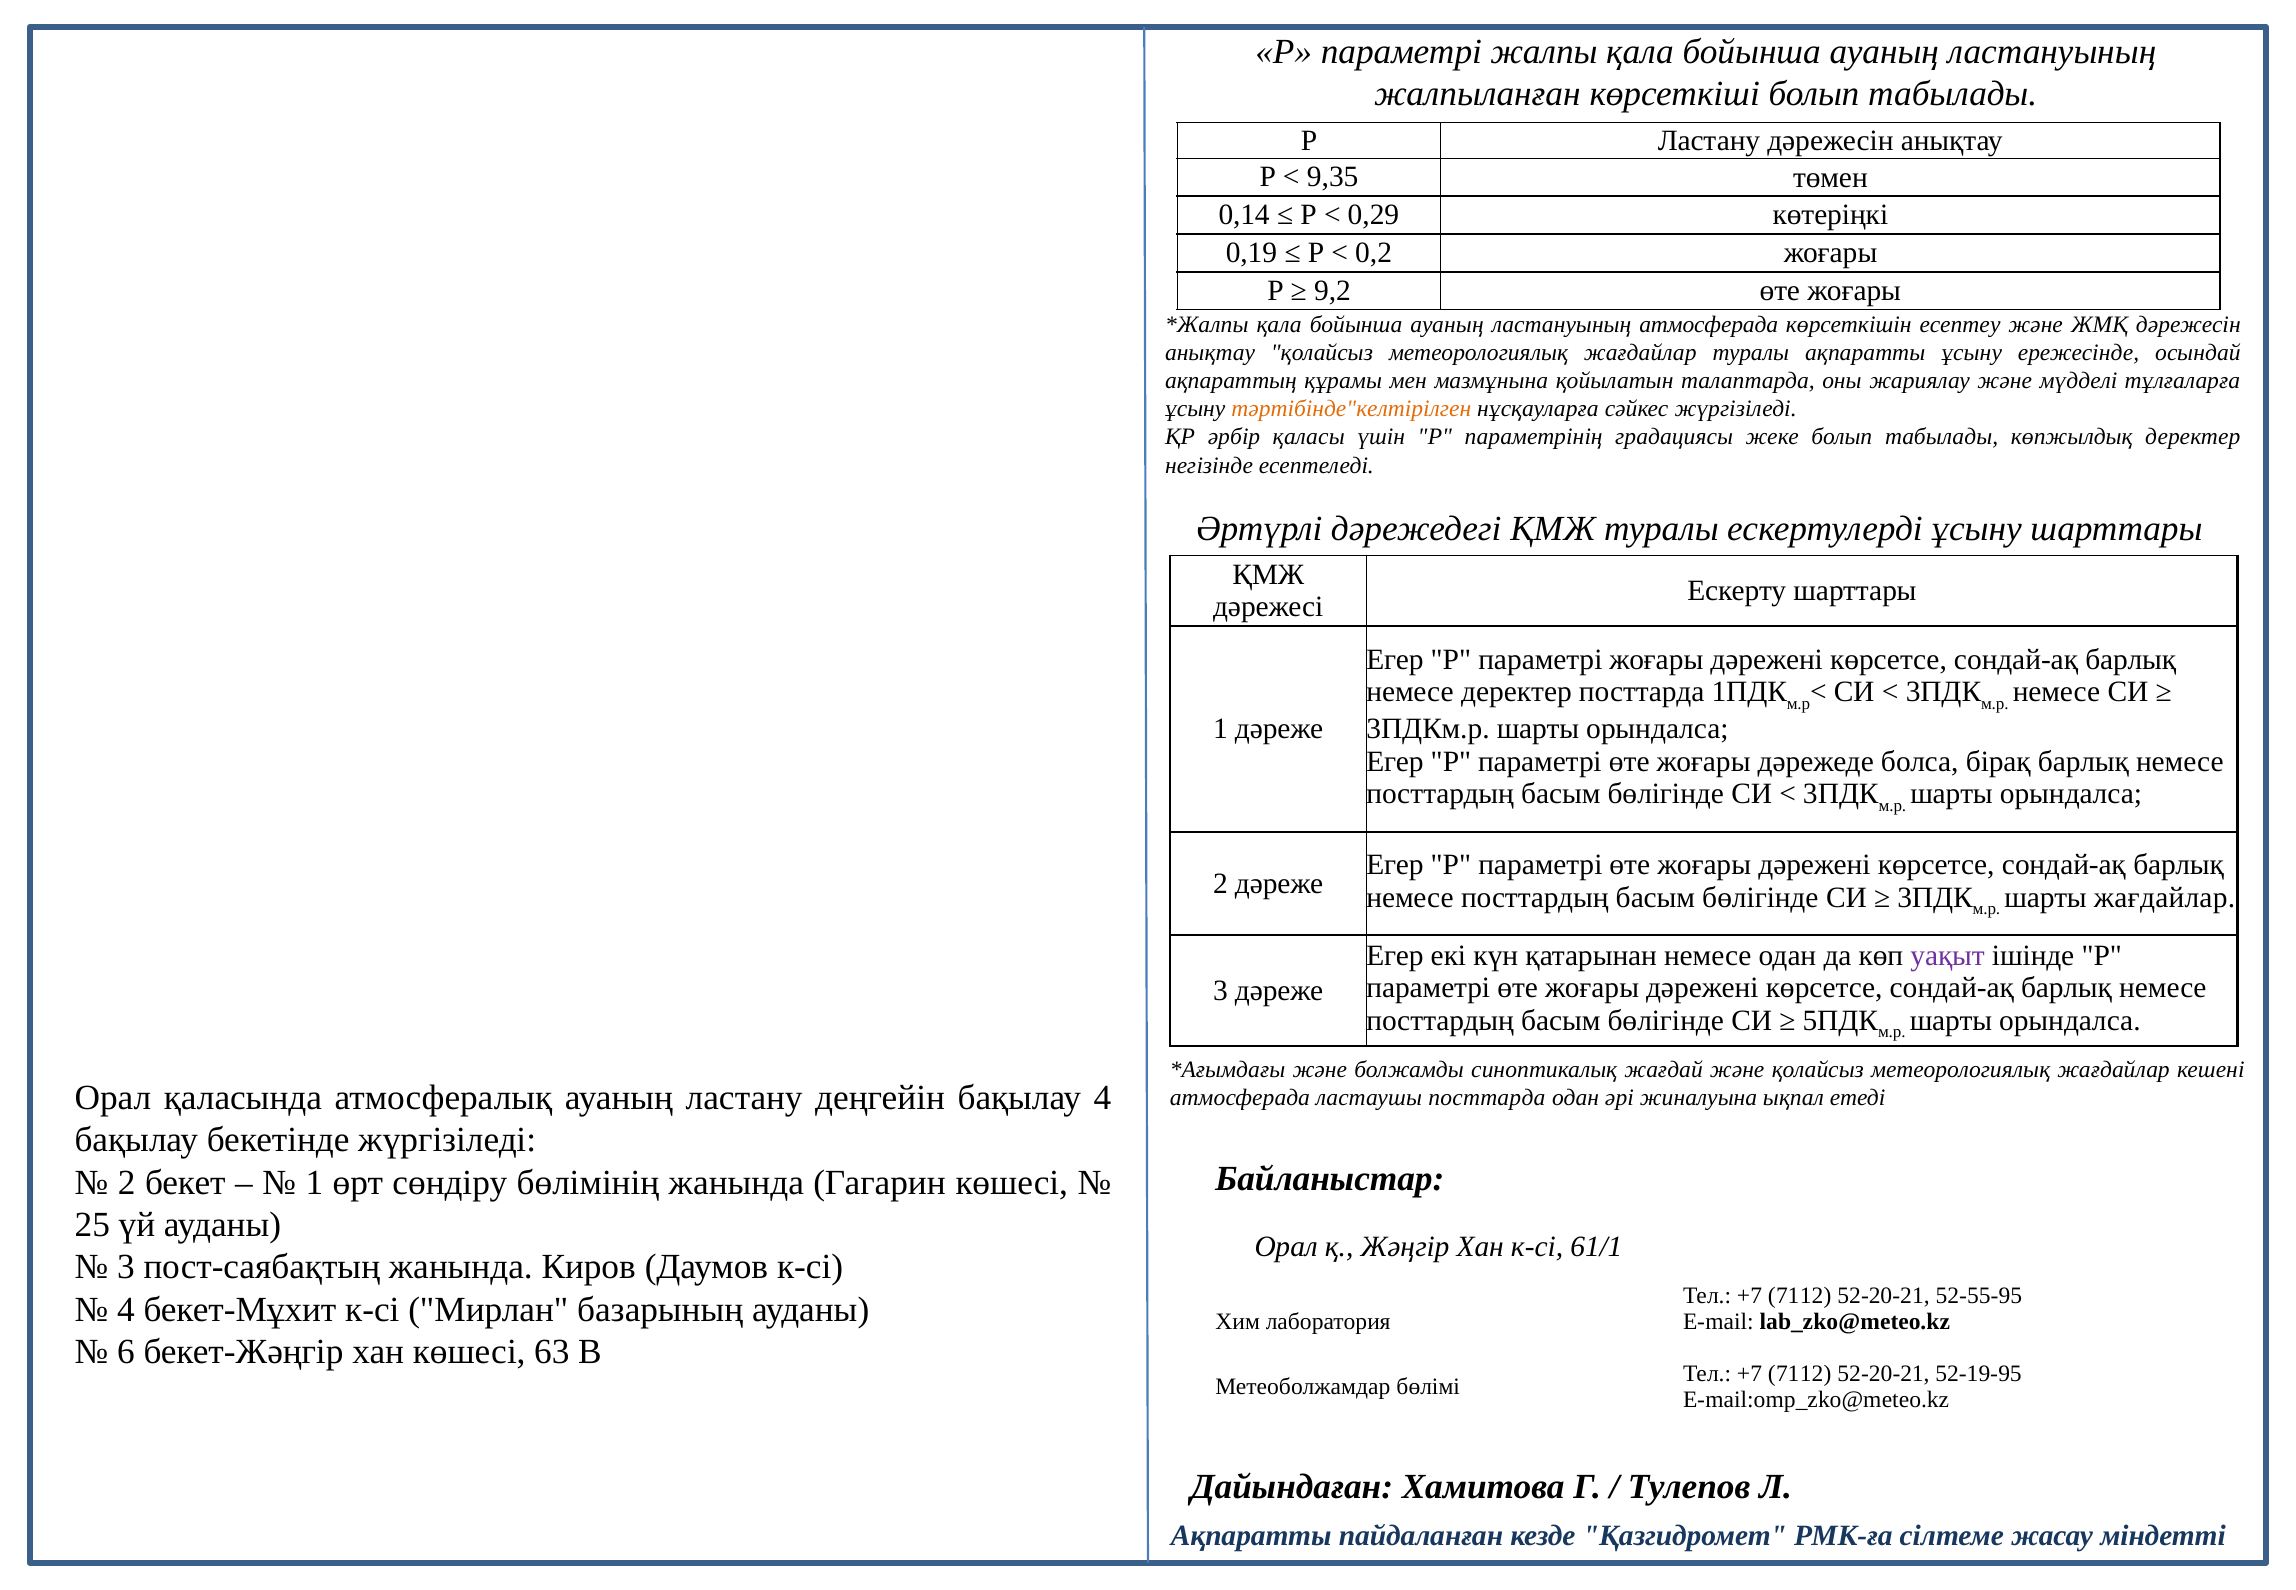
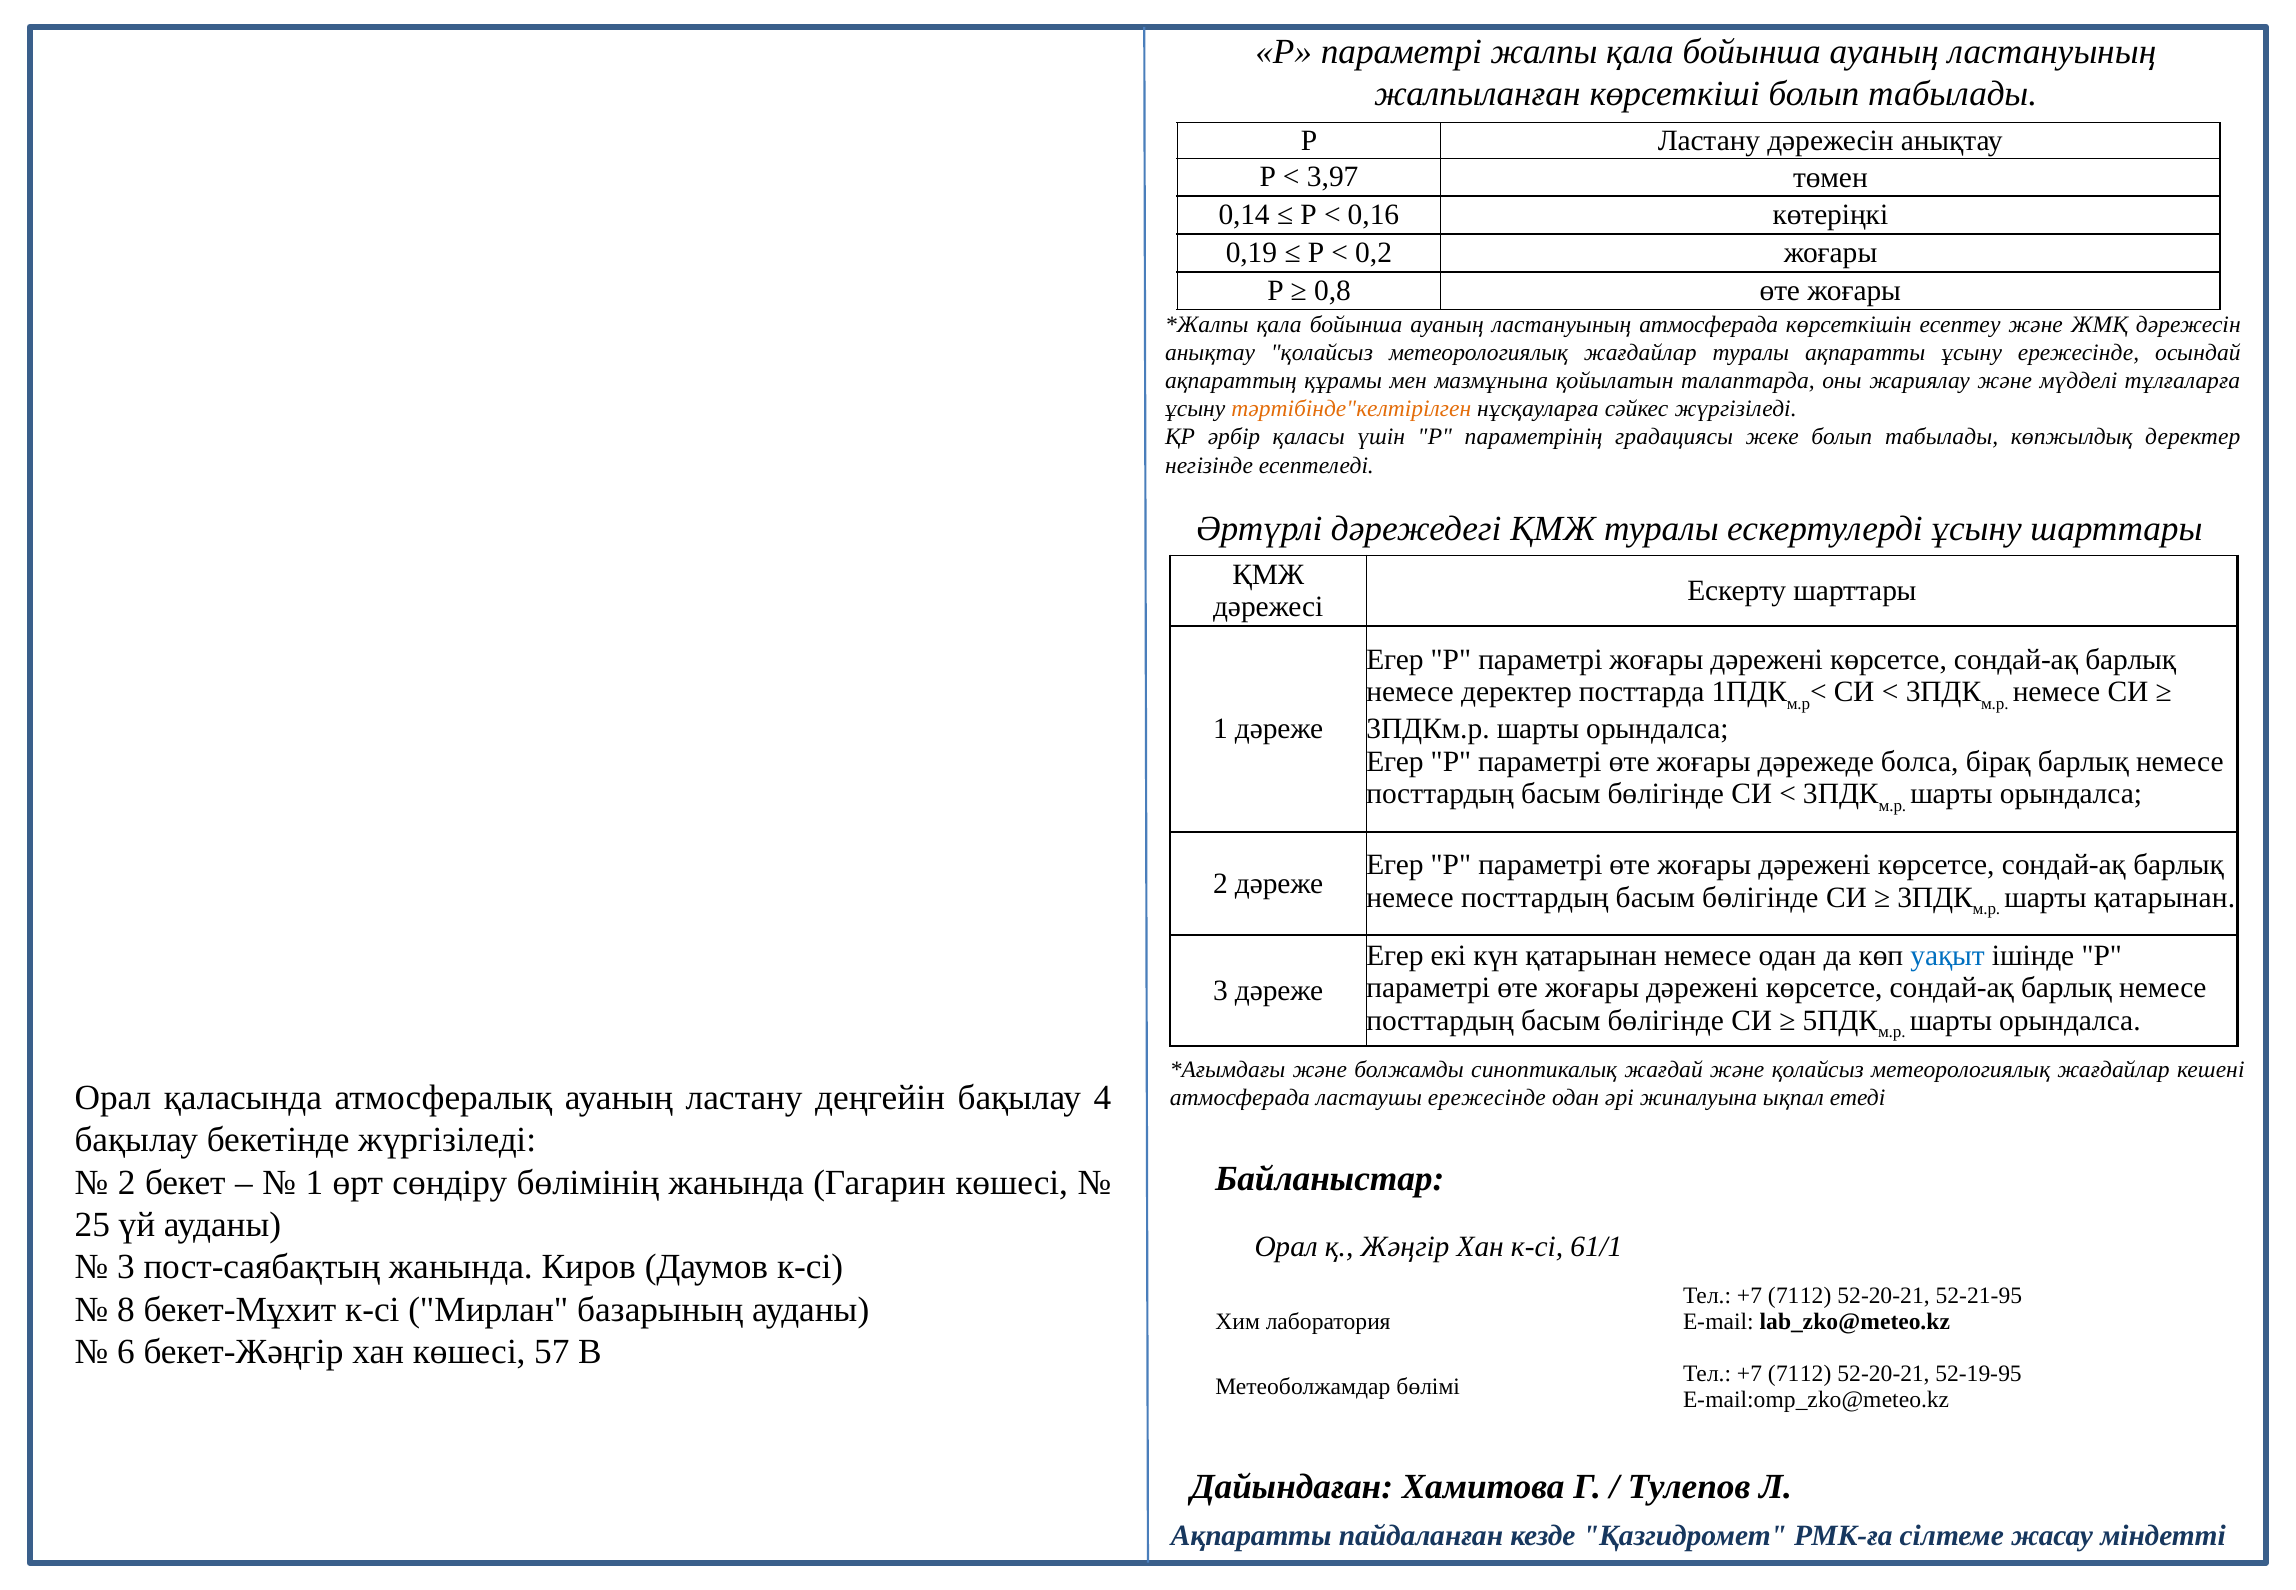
9,35: 9,35 -> 3,97 (1333, 177)
0,29: 0,29 -> 0,16 (1373, 215)
9,2: 9,2 -> 0,8 (1333, 290)
шарты жағдайлар: жағдайлар -> қатарынан (2165, 897)
уақыт colour: purple -> blue (1948, 956)
ластаушы посттарда: посттарда -> ережесінде (1487, 1097)
52-55-95: 52-55-95 -> 52-21-95 (1979, 1295)
4: 4 -> 8 (126, 1309)
63: 63 -> 57 (552, 1352)
